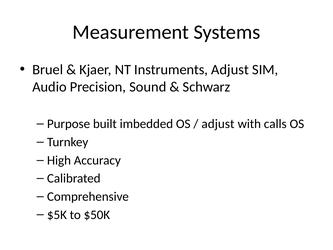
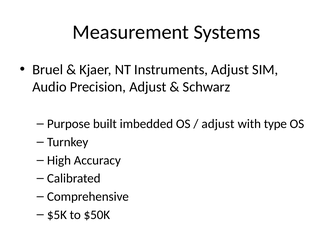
Precision Sound: Sound -> Adjust (148, 87)
calls: calls -> type (275, 124)
